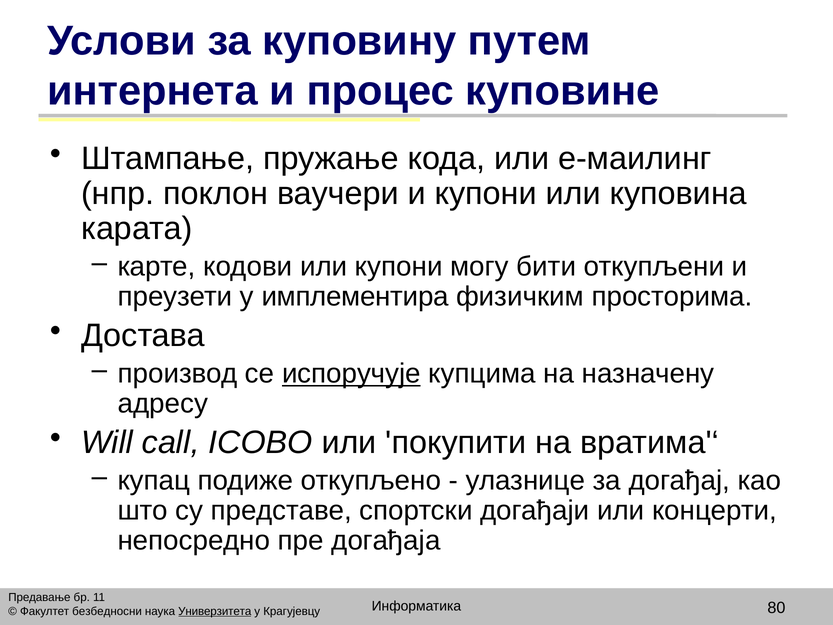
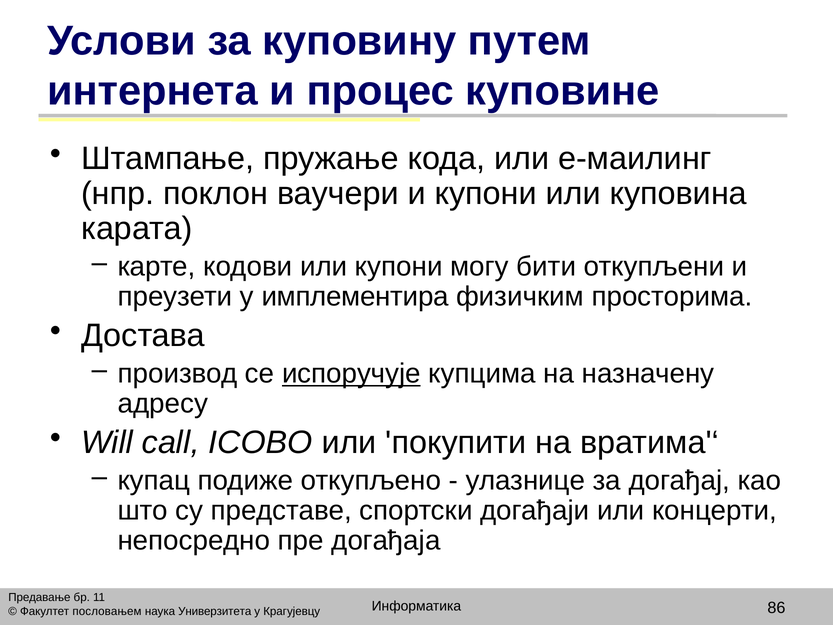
80: 80 -> 86 (776, 608)
безбедносни: безбедносни -> пословањем (107, 611)
Универзитета underline: present -> none (215, 611)
